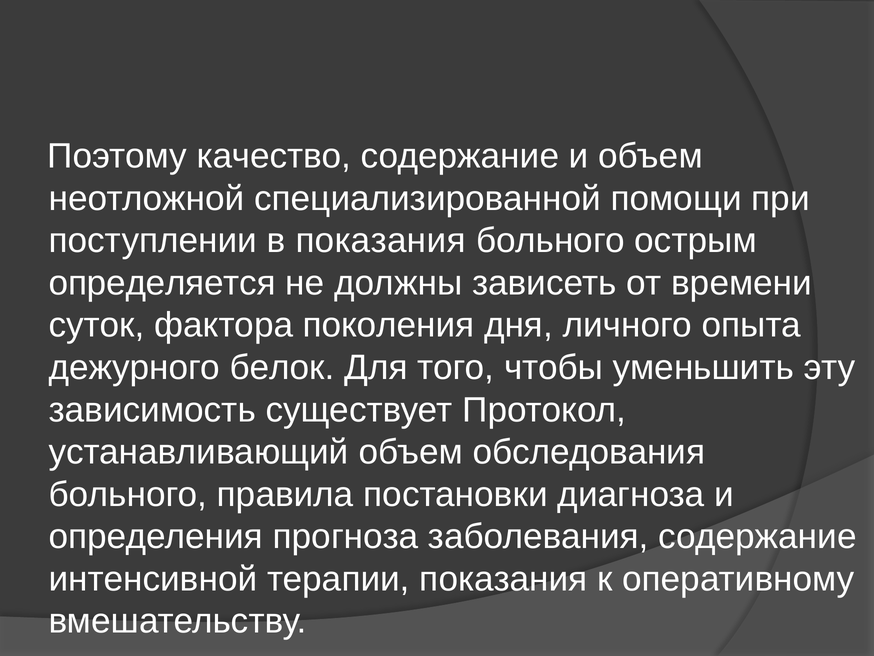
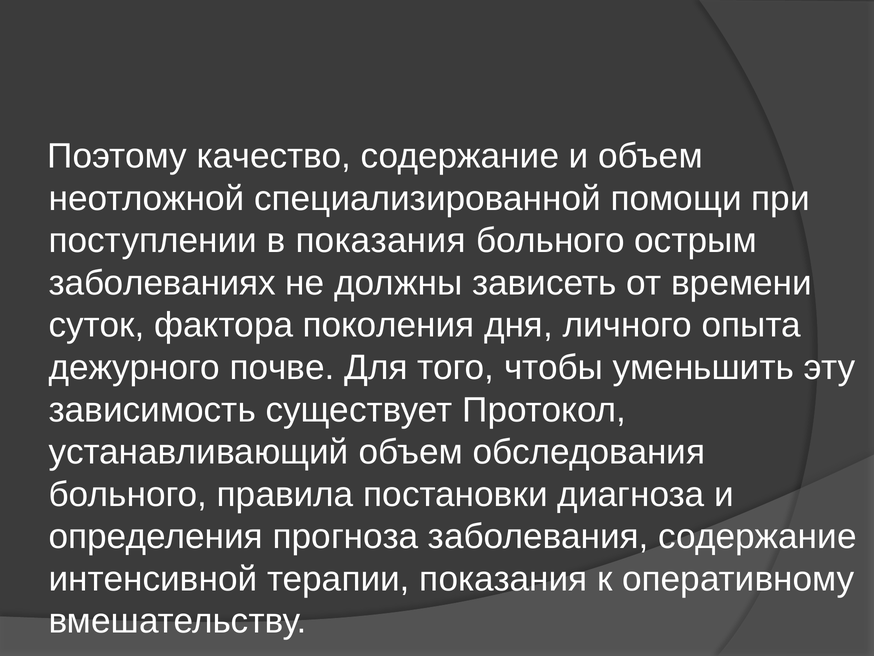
определяется: определяется -> заболеваниях (162, 283)
белок: белок -> почве (282, 367)
